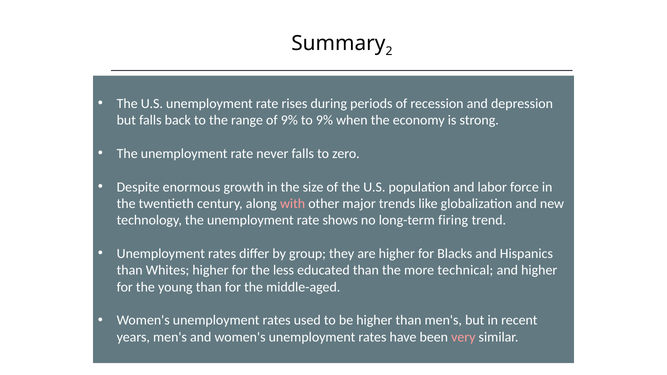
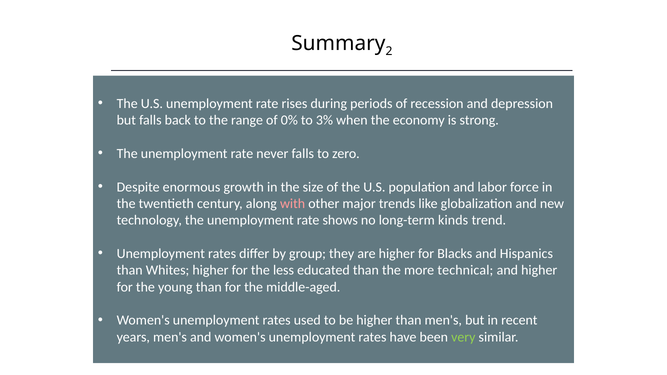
of 9%: 9% -> 0% (289, 120)
to 9%: 9% -> 3% (324, 120)
firing: firing -> kinds (453, 220)
very colour: pink -> light green (463, 337)
